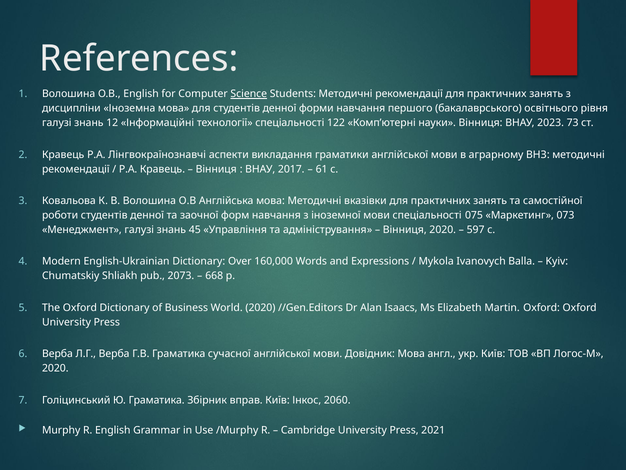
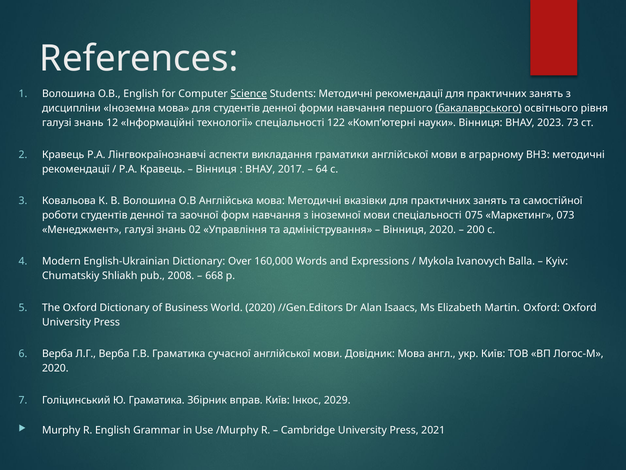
бакалаврського underline: none -> present (478, 108)
61: 61 -> 64 (322, 169)
45: 45 -> 02 (195, 229)
597: 597 -> 200 (476, 229)
2073: 2073 -> 2008 (181, 276)
2060: 2060 -> 2029 (337, 400)
